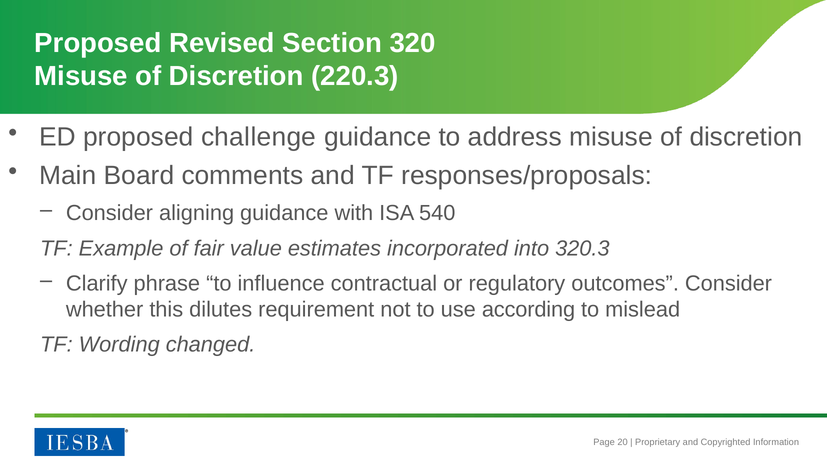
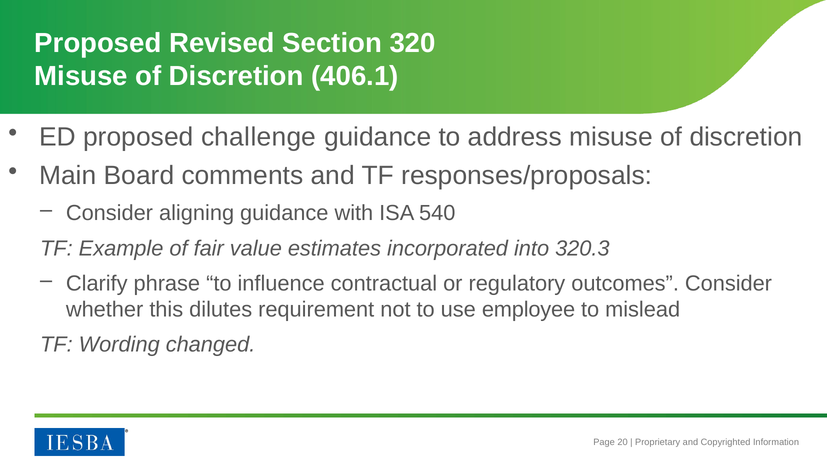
220.3: 220.3 -> 406.1 (355, 76)
according: according -> employee (529, 310)
